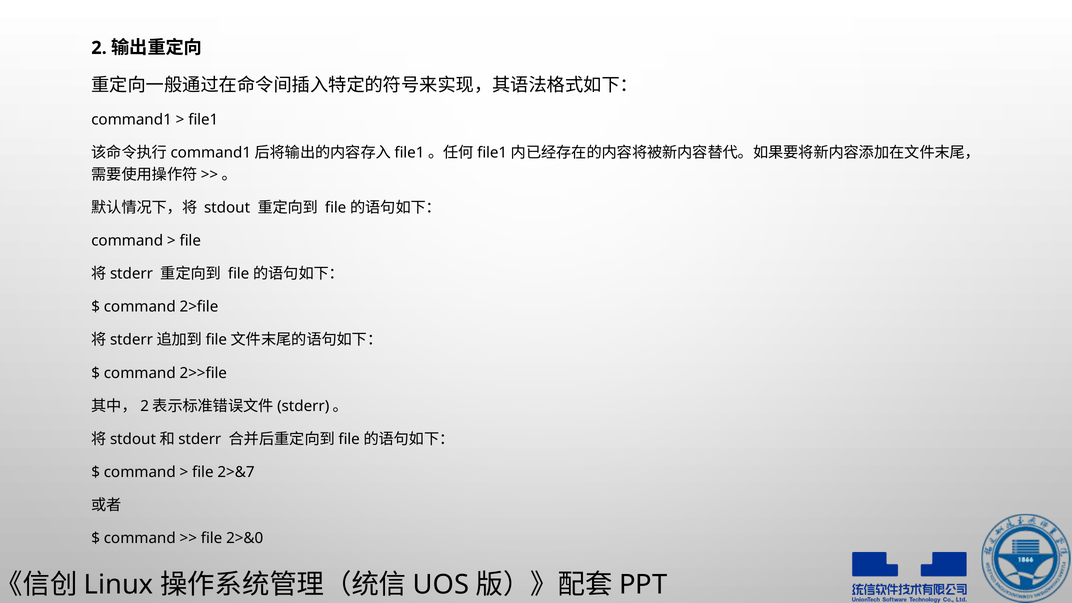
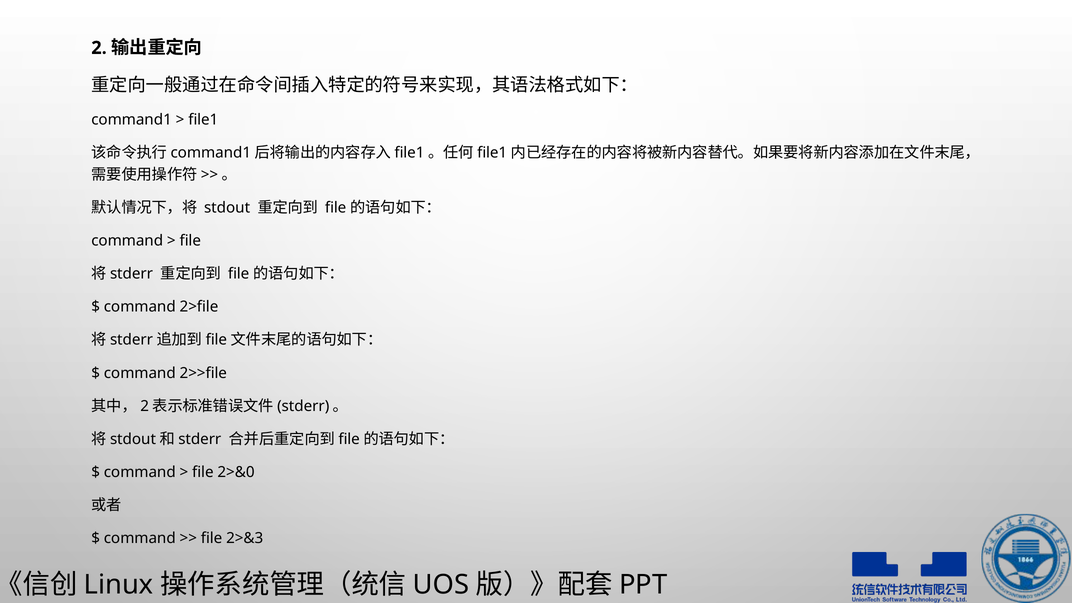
2>&7: 2>&7 -> 2>&0 (236, 472)
2>&0: 2>&0 -> 2>&3 (245, 538)
